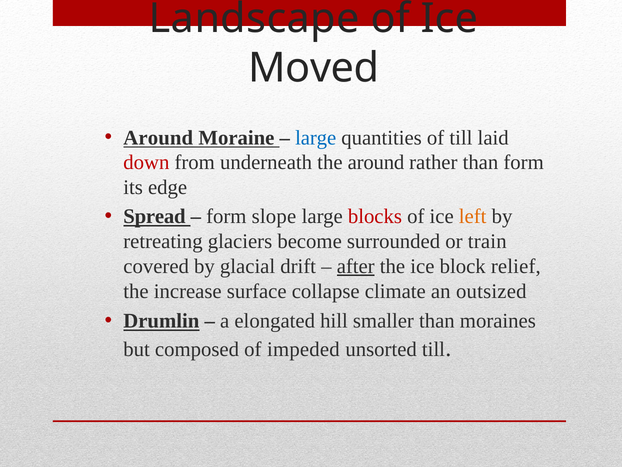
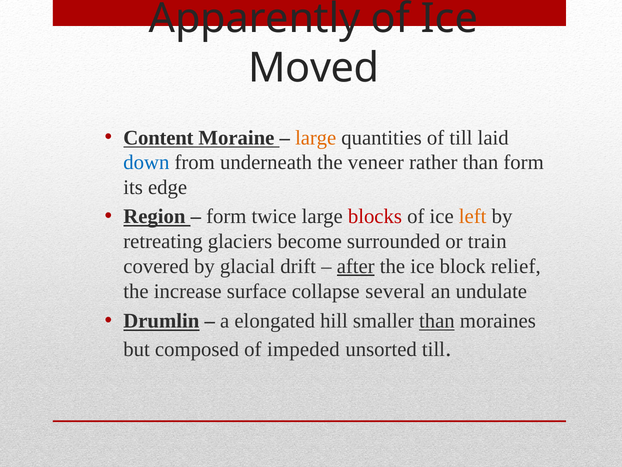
Landscape: Landscape -> Apparently (255, 18)
Around: Around -> Content (158, 138)
large colour: blue -> orange (316, 138)
down colour: red -> blue (146, 162)
the around: around -> veneer (376, 162)
Spread: Spread -> Region (154, 216)
slope: slope -> twice (274, 216)
climate: climate -> several (395, 291)
outsized: outsized -> undulate (491, 291)
than underline: none -> present (437, 321)
